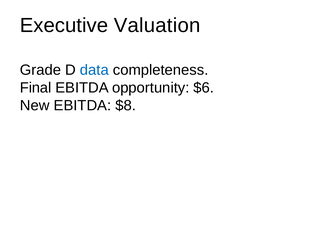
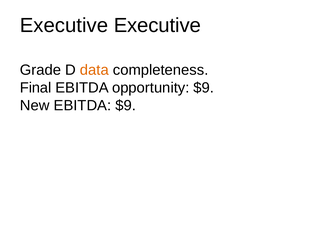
Executive Valuation: Valuation -> Executive (157, 25)
data colour: blue -> orange (94, 70)
opportunity $6: $6 -> $9 (204, 88)
EBITDA $8: $8 -> $9 (126, 105)
